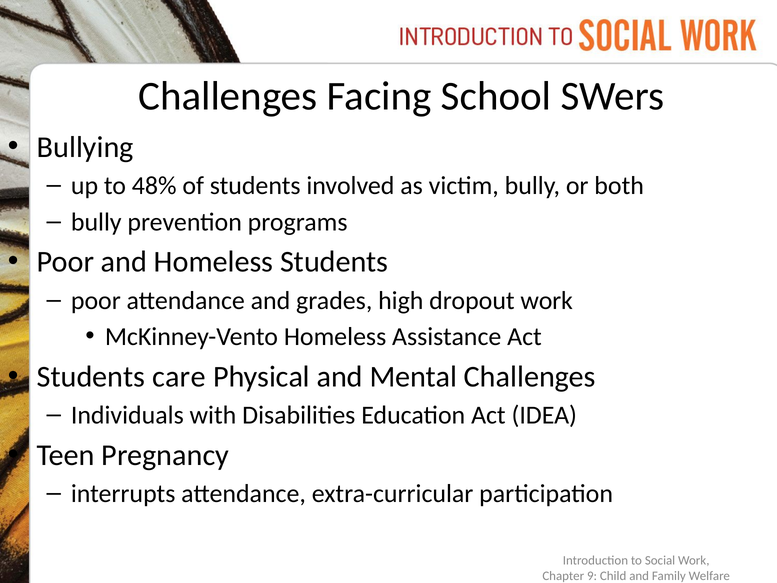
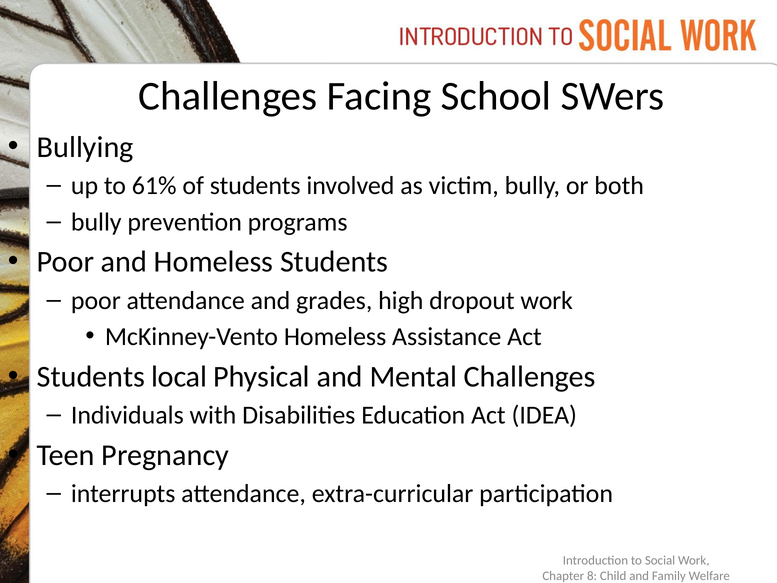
48%: 48% -> 61% (154, 186)
care: care -> local (179, 377)
9: 9 -> 8 (592, 576)
